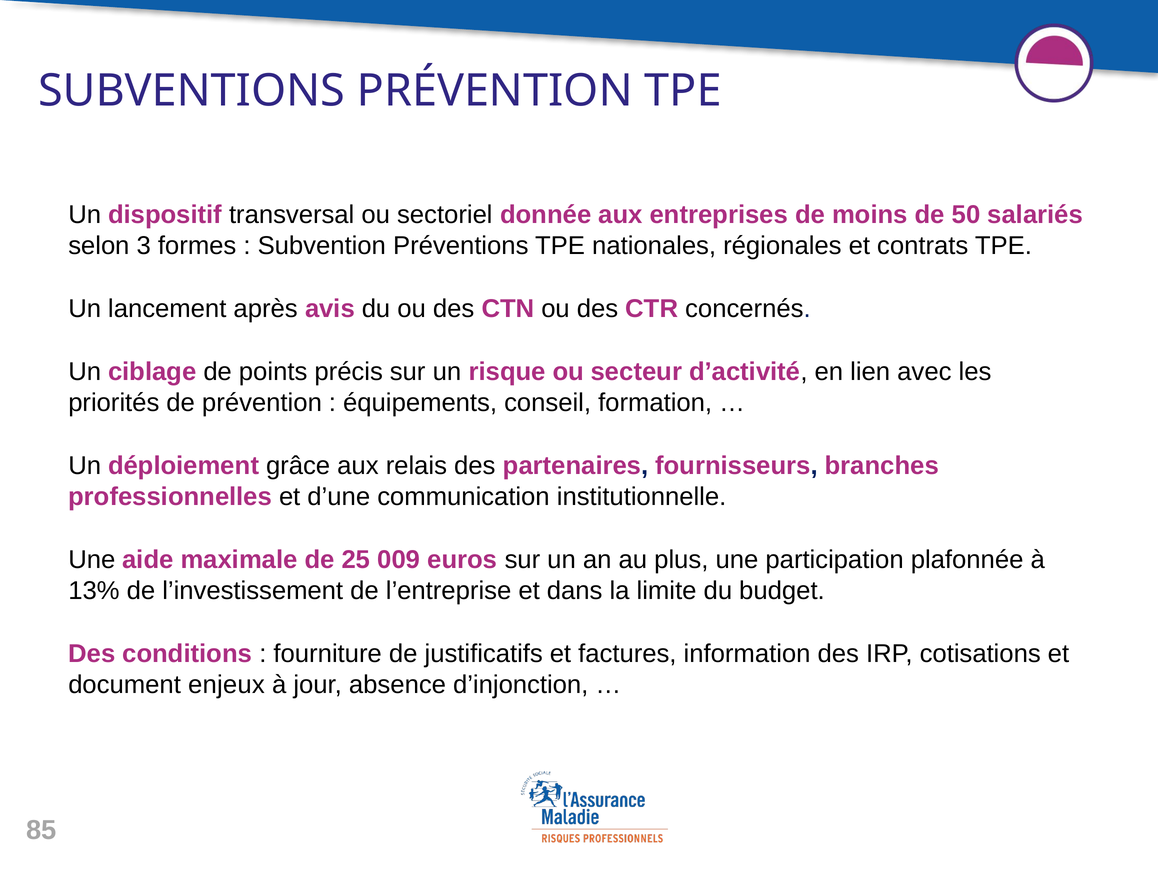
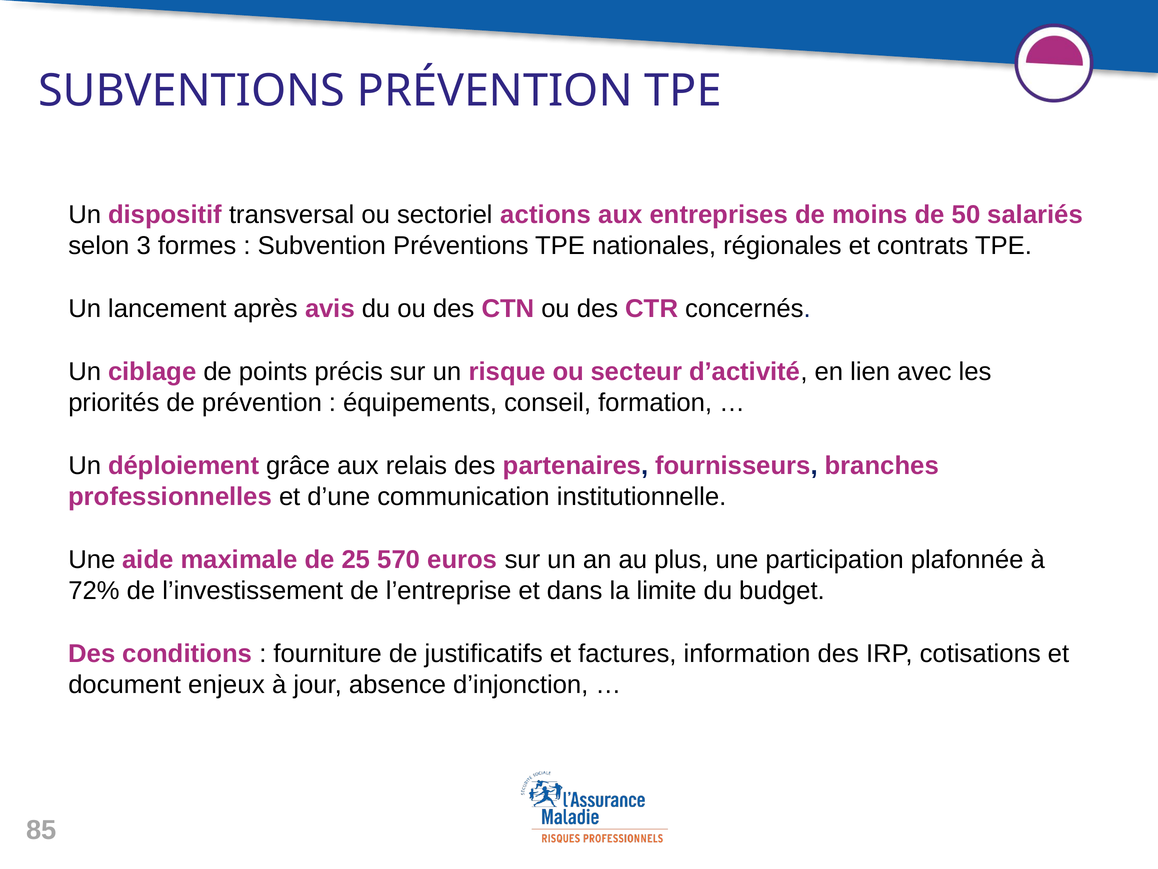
donnée: donnée -> actions (546, 215)
009: 009 -> 570 (399, 560)
13%: 13% -> 72% (94, 590)
